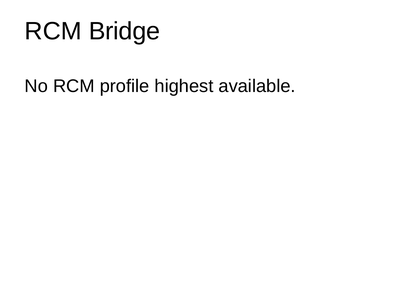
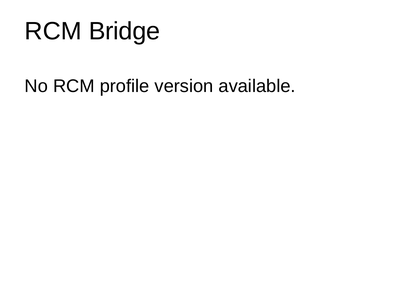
highest: highest -> version (184, 86)
